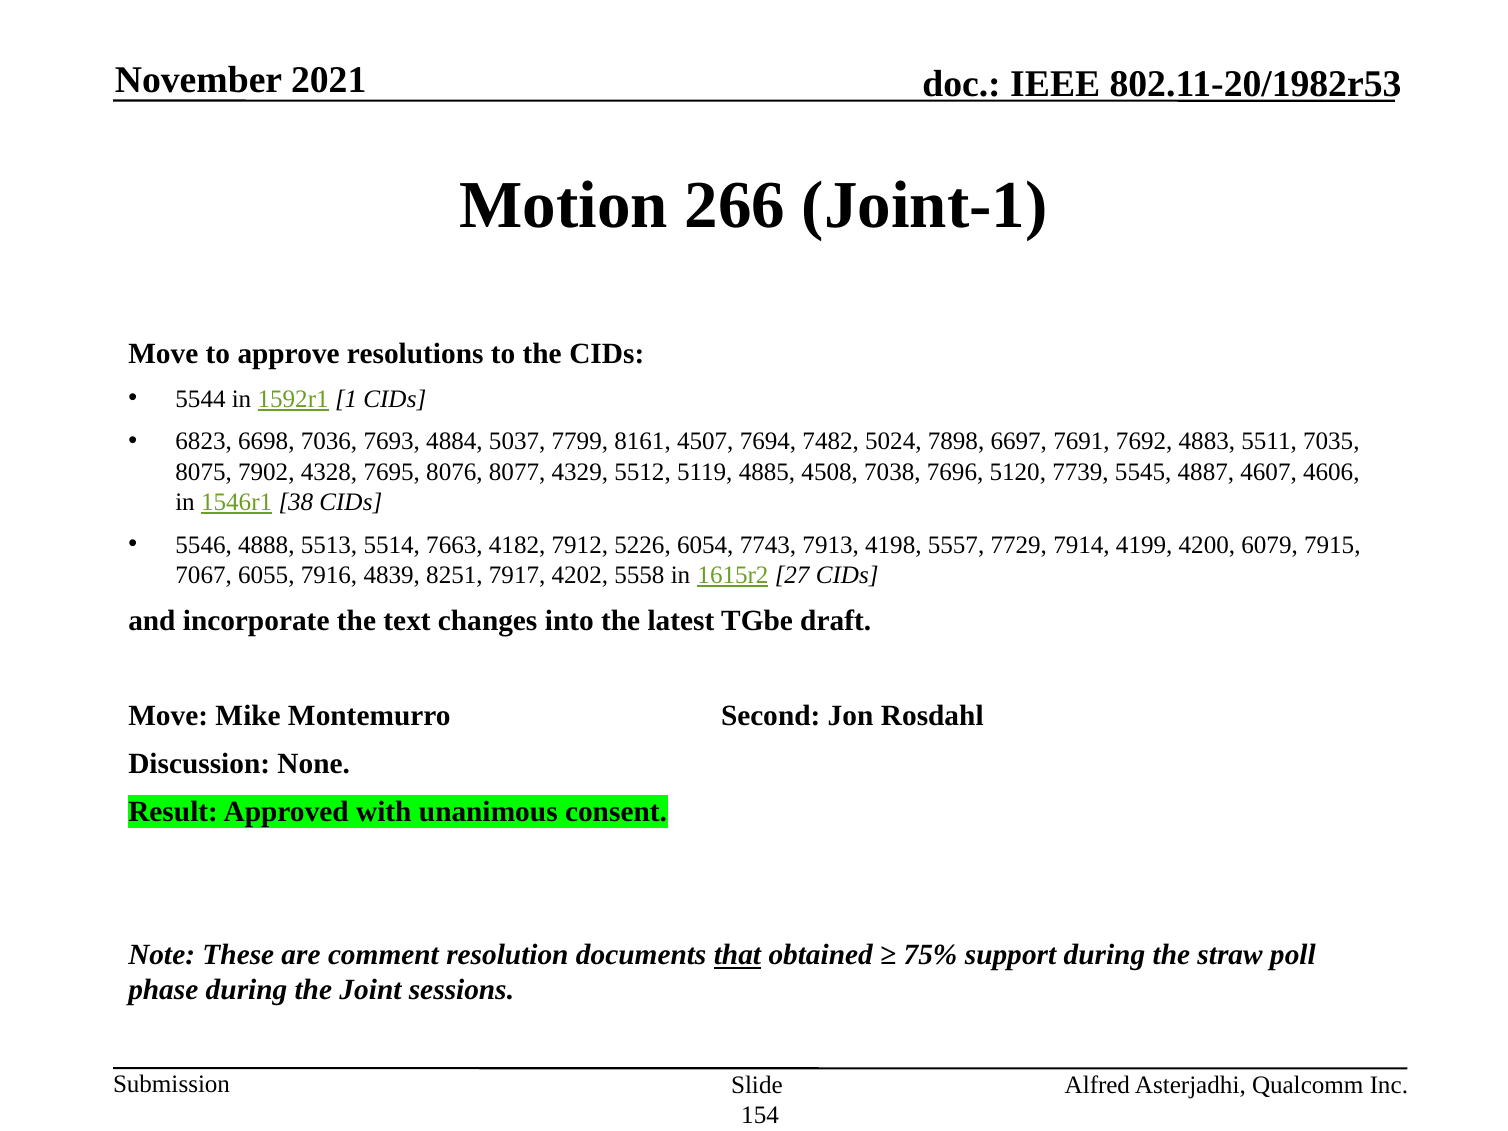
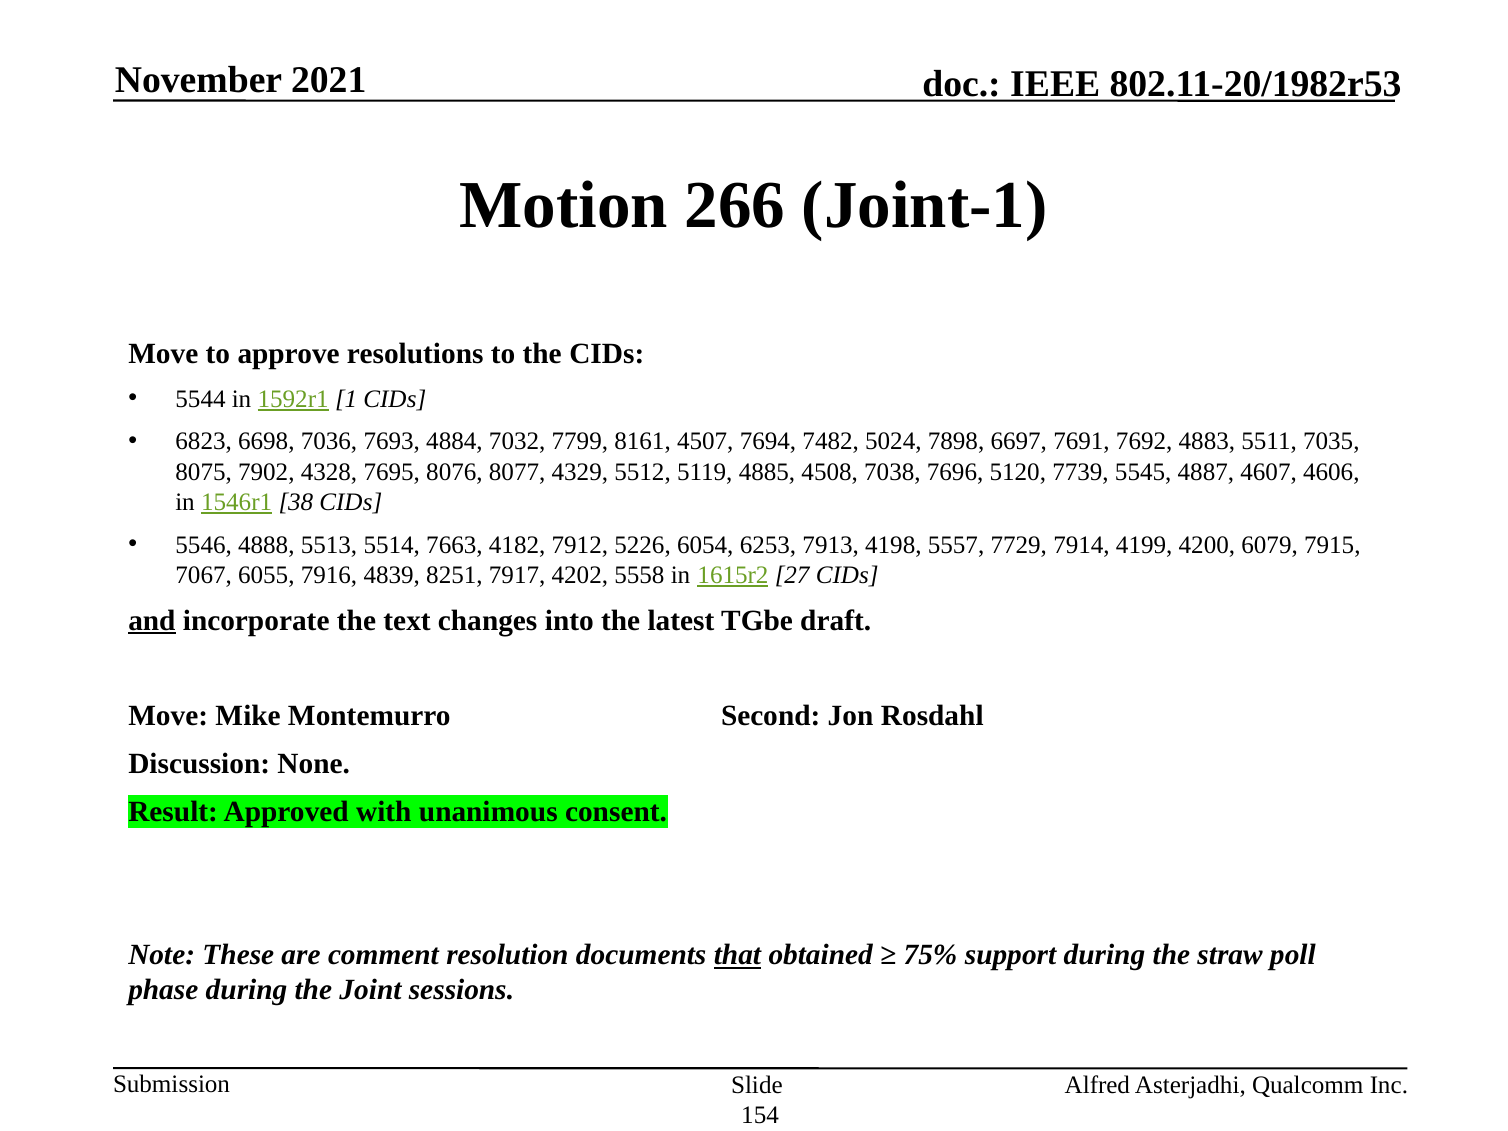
5037: 5037 -> 7032 (517, 442)
7743: 7743 -> 6253 (768, 545)
and underline: none -> present (152, 620)
